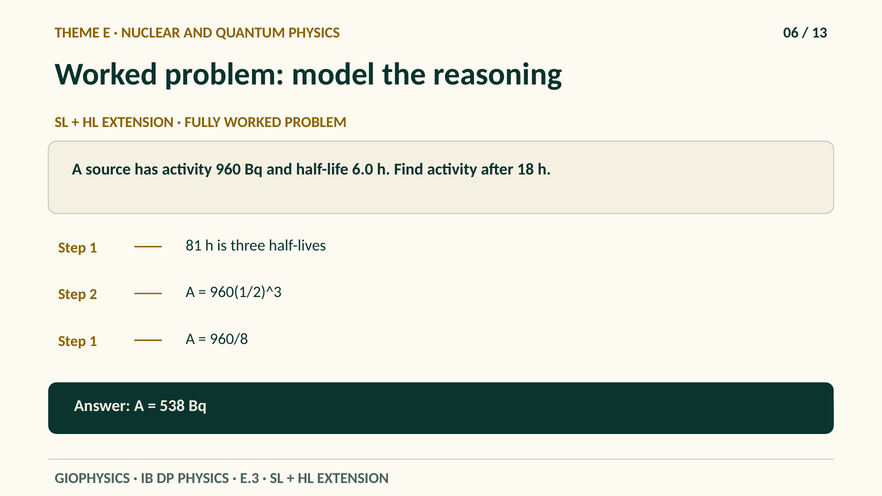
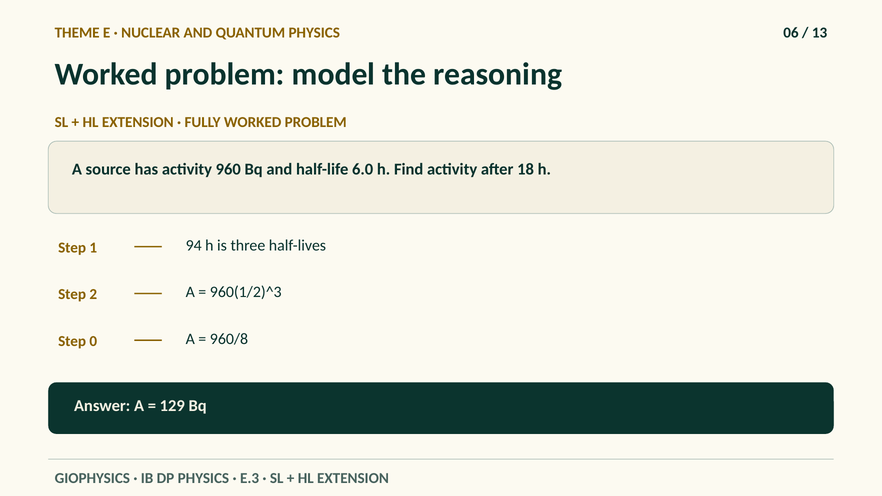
81: 81 -> 94 (194, 245)
1: 1 -> 0 (93, 341)
538: 538 -> 129 (172, 406)
